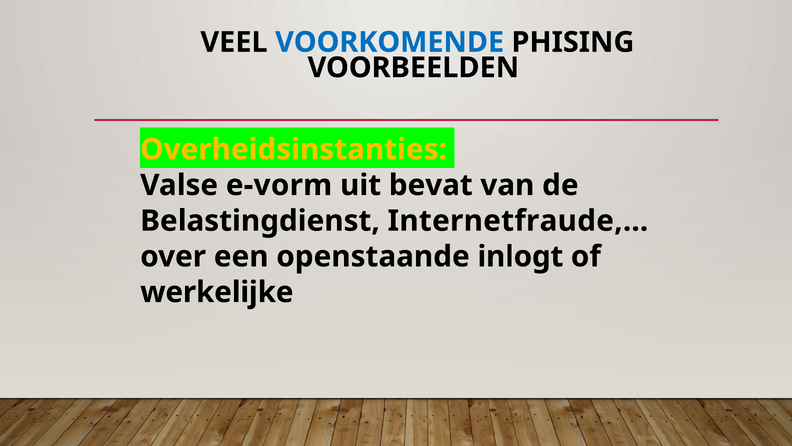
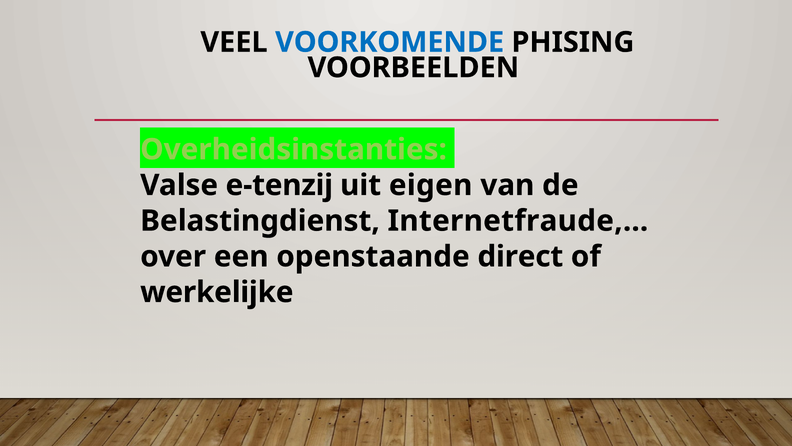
Overheidsinstanties colour: yellow -> light green (294, 149)
e-vorm: e-vorm -> e-tenzij (279, 185)
bevat: bevat -> eigen (431, 185)
inlogt: inlogt -> direct (520, 256)
